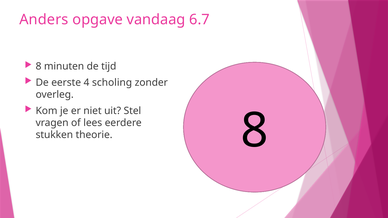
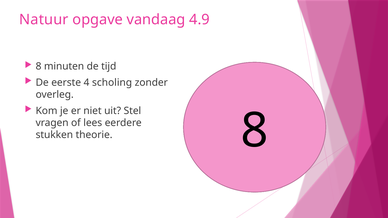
Anders: Anders -> Natuur (44, 19)
6.7: 6.7 -> 4.9 (199, 19)
